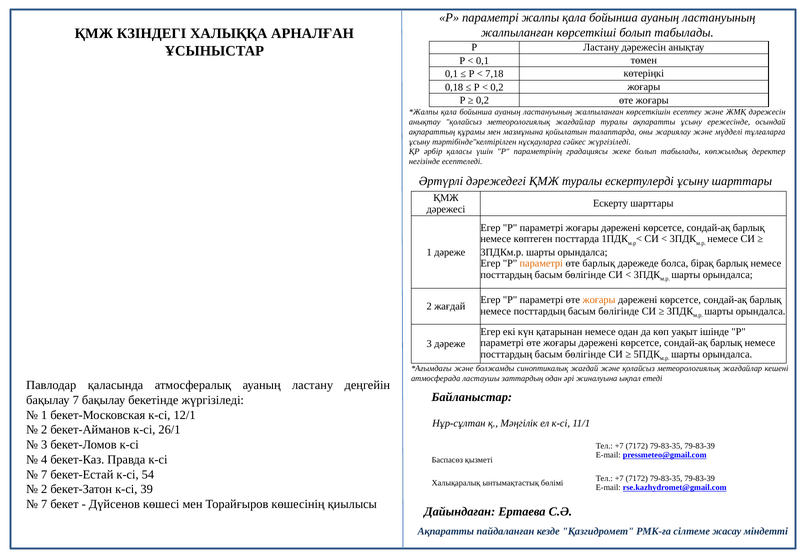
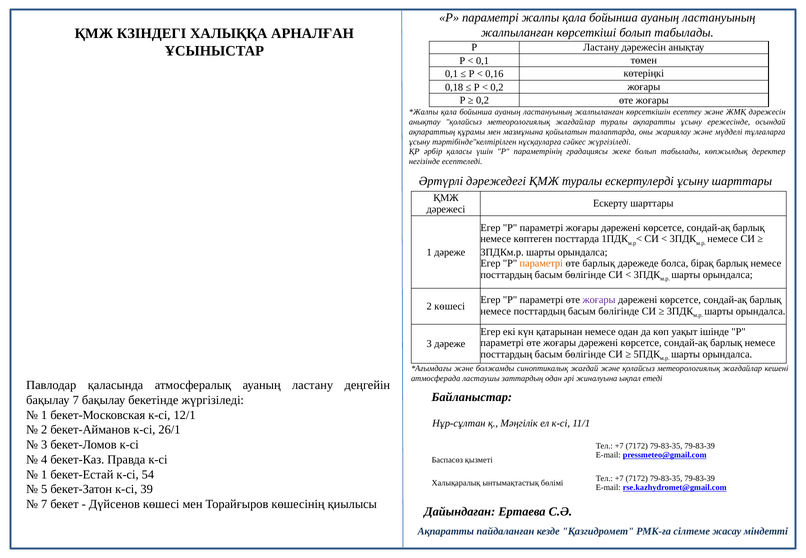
7,18: 7,18 -> 0,16 (494, 74)
жоғары colour: orange -> purple (599, 300)
2 жағдай: жағдай -> көшесі (450, 306)
7: 7 -> 1 (44, 474)
2: 2 -> 5 (44, 489)
